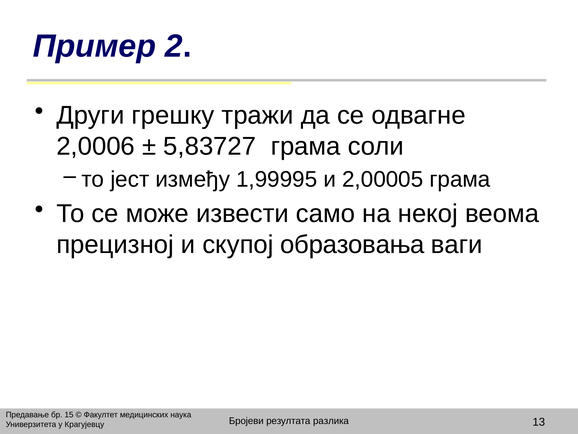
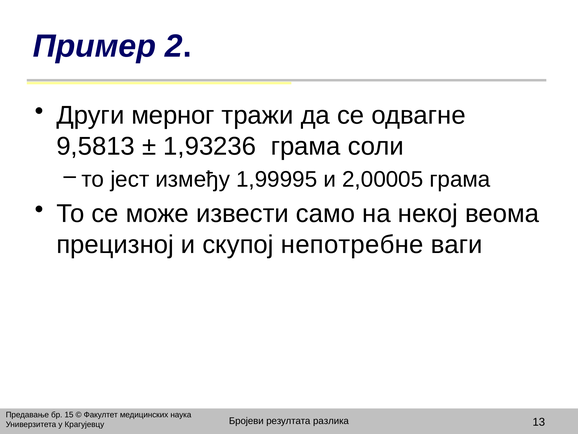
грешку: грешку -> мерног (173, 115)
2,0006: 2,0006 -> 9,5813 (96, 146)
5,83727: 5,83727 -> 1,93236 (210, 146)
образовања: образовања -> непотребне (352, 244)
